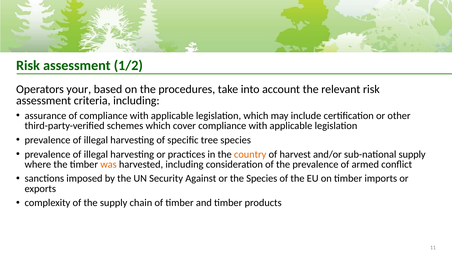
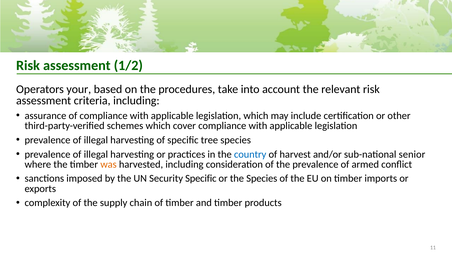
country colour: orange -> blue (250, 154)
sub-national supply: supply -> senior (412, 154)
Security Against: Against -> Specific (201, 179)
